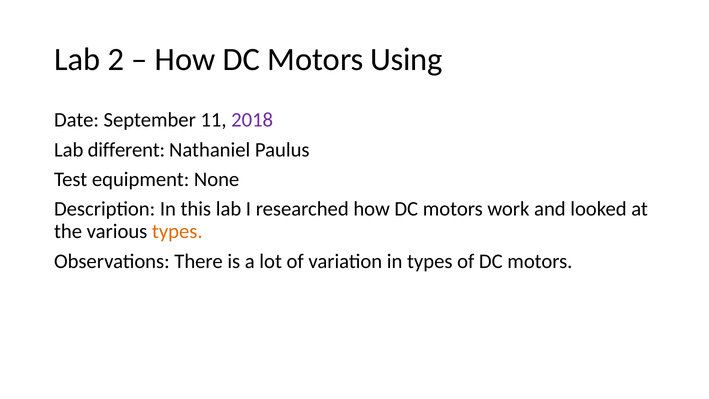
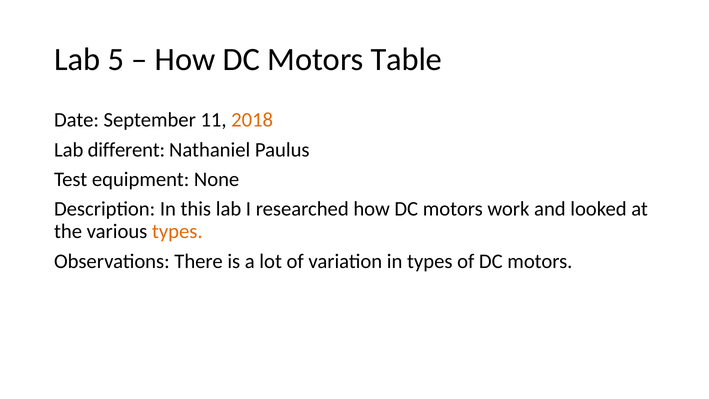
2: 2 -> 5 (116, 60)
Using: Using -> Table (406, 60)
2018 colour: purple -> orange (252, 120)
